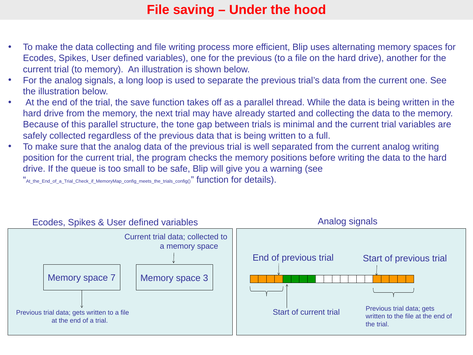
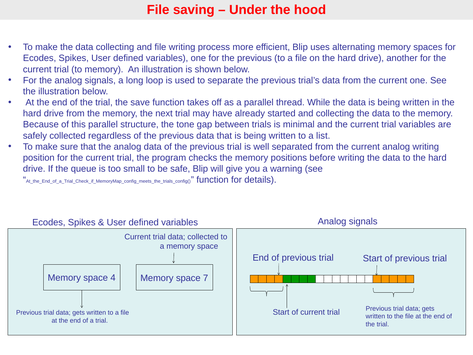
full: full -> list (323, 136)
7: 7 -> 4 (113, 277)
3: 3 -> 7 (206, 278)
